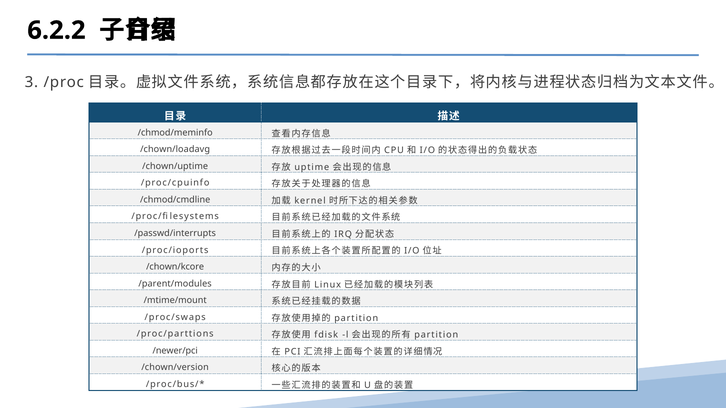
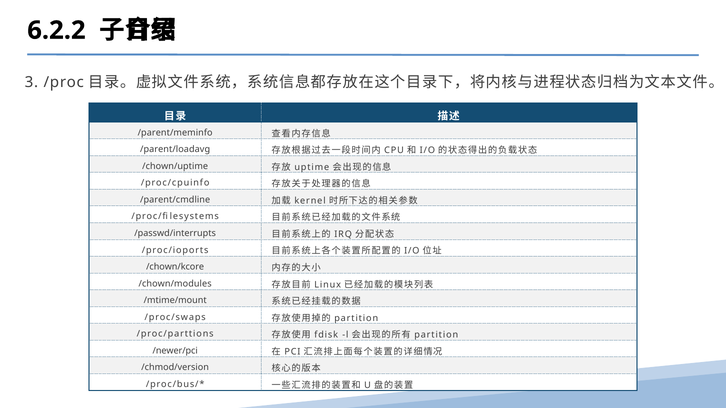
/chmod/meminfo: /chmod/meminfo -> /parent/meminfo (175, 133)
/chown/loadavg: /chown/loadavg -> /parent/loadavg (175, 149)
/chmod/cmdline: /chmod/cmdline -> /parent/cmdline (175, 200)
/parent/modules: /parent/modules -> /chown/modules (175, 284)
/chown/version: /chown/version -> /chmod/version (175, 368)
